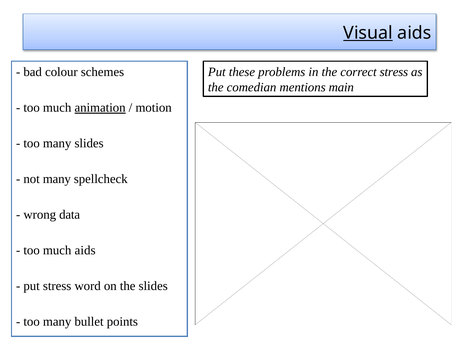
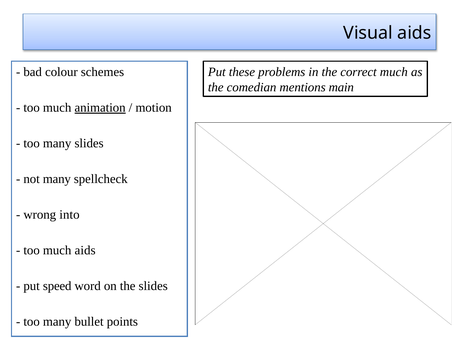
Visual underline: present -> none (368, 33)
correct stress: stress -> much (394, 72)
data: data -> into (69, 215)
put stress: stress -> speed (57, 286)
